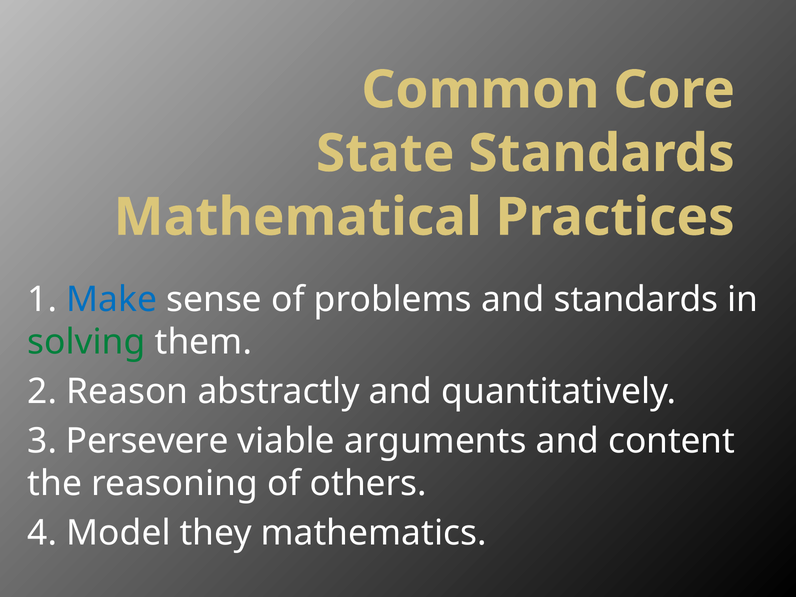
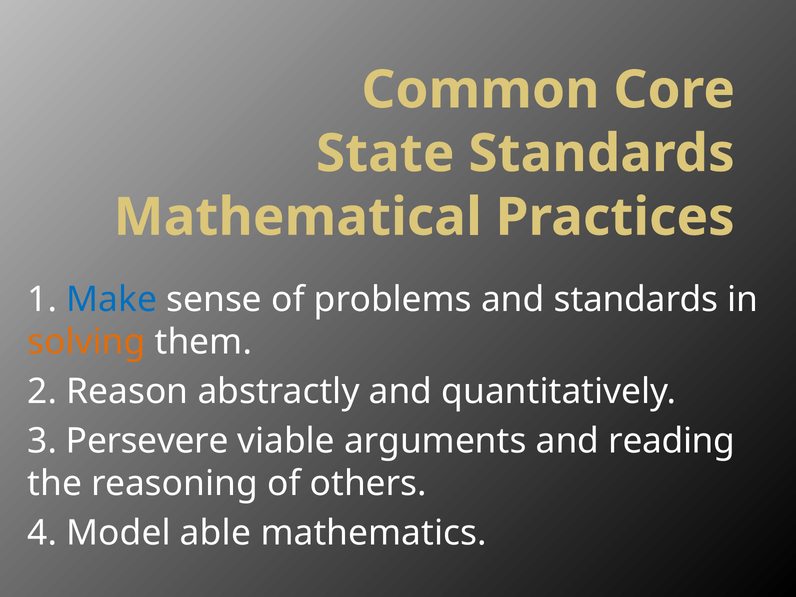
solving colour: green -> orange (87, 342)
content: content -> reading (672, 441)
they: they -> able (216, 533)
